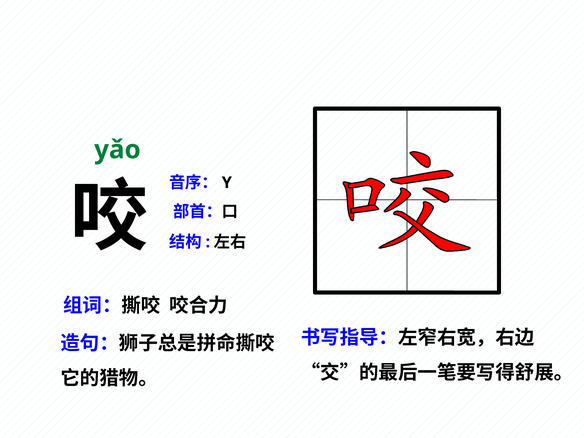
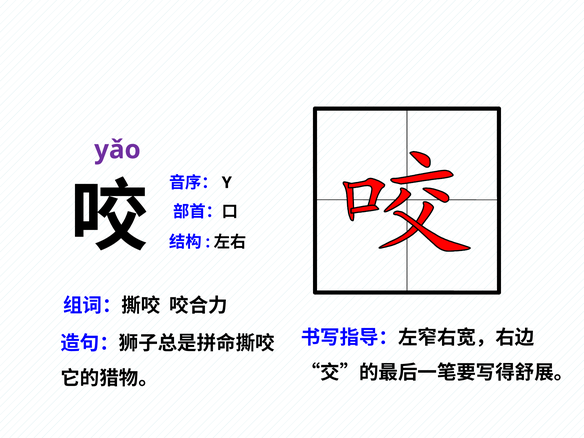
yǎo colour: green -> purple (117, 150)
